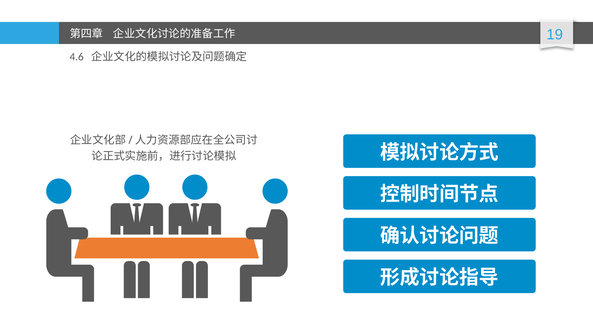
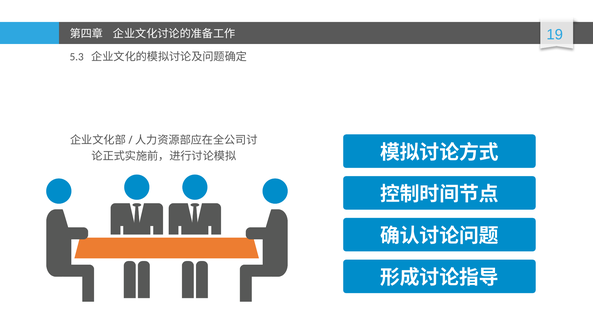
4.6: 4.6 -> 5.3 (77, 57)
